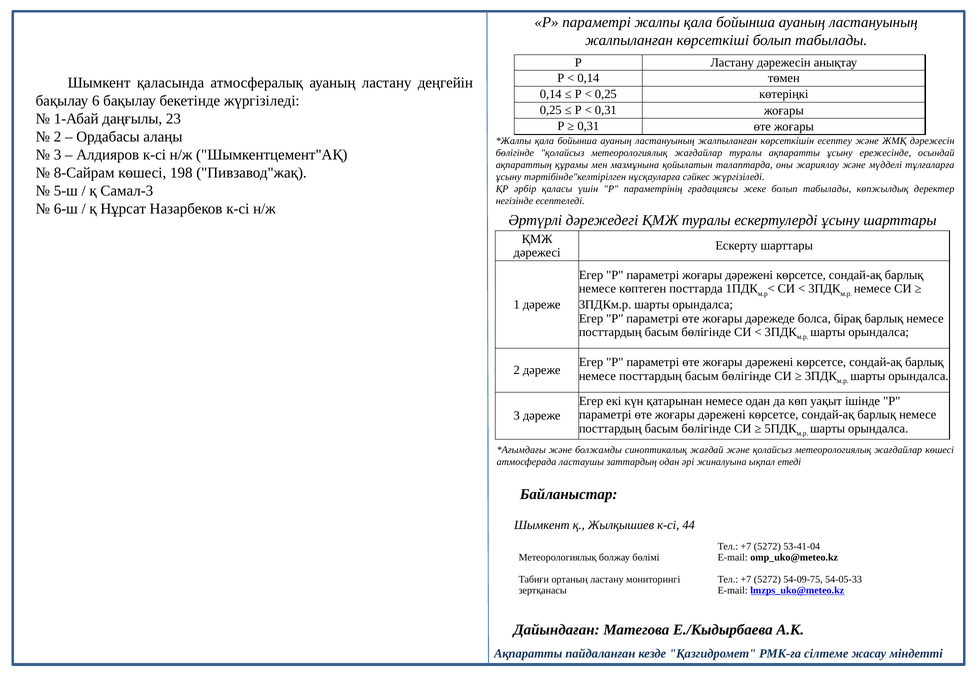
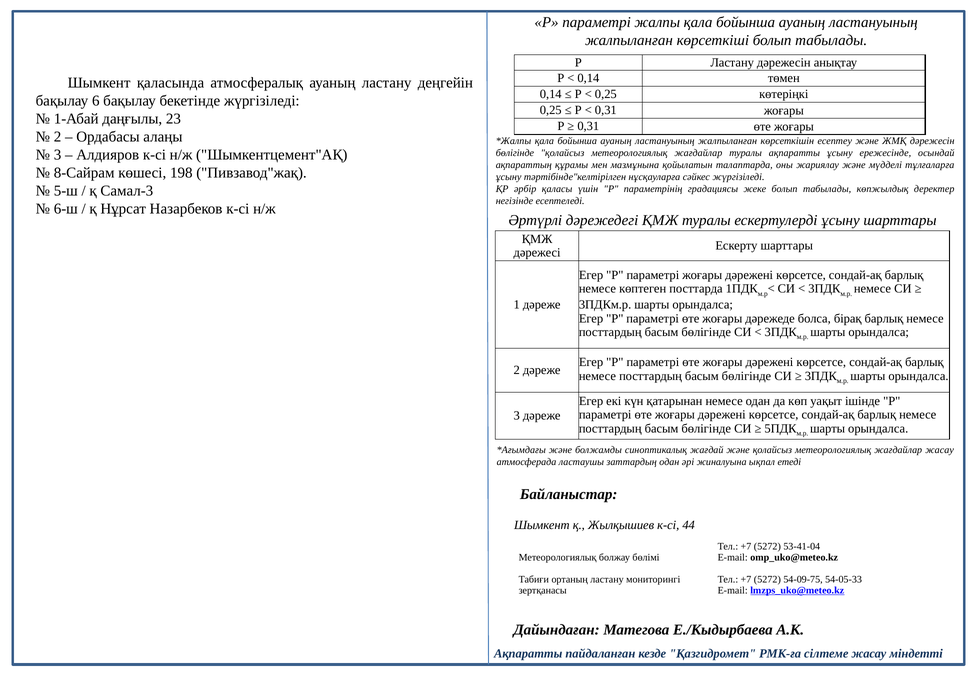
жағдайлар көшесі: көшесі -> жасау (940, 450)
